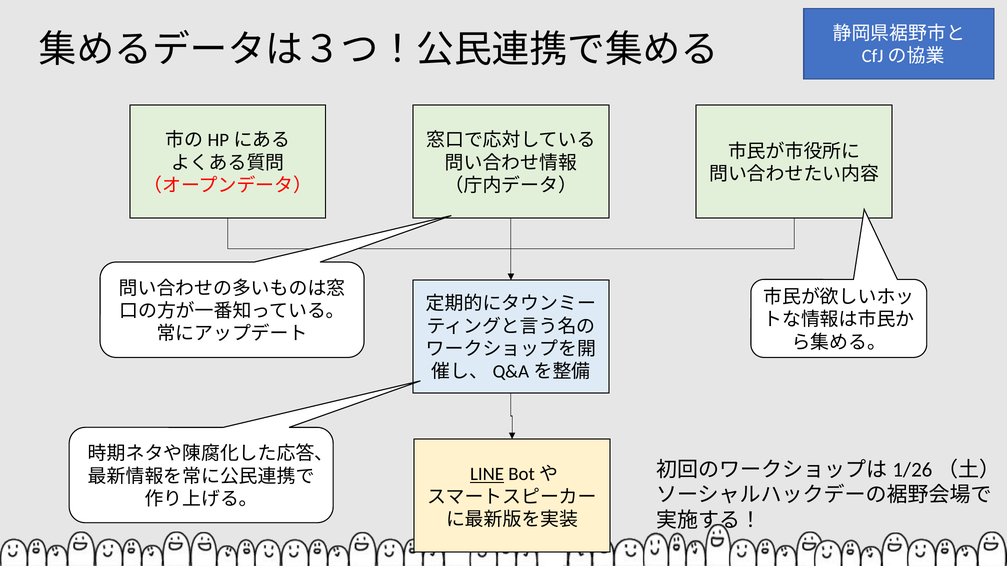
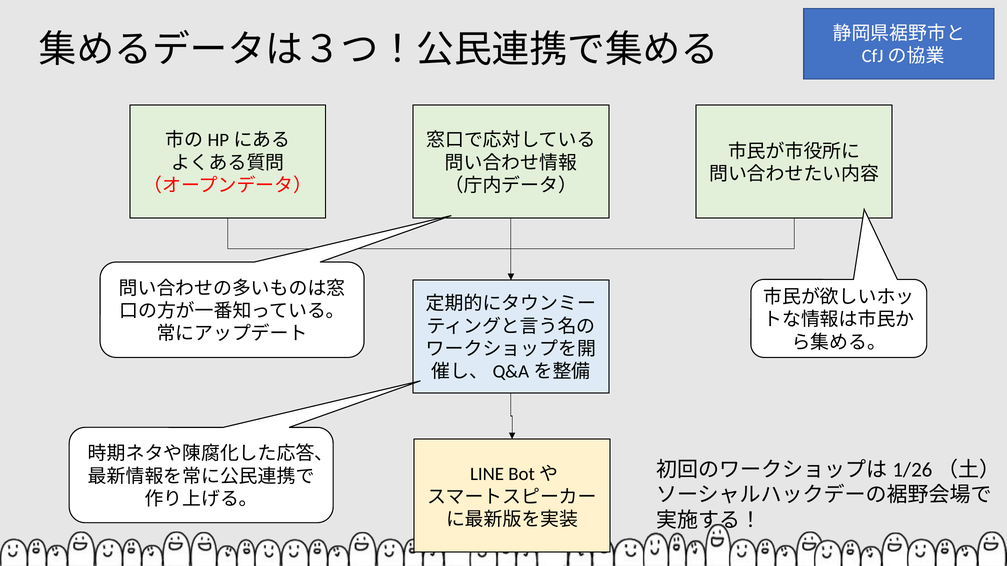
LINE underline: present -> none (487, 475)
